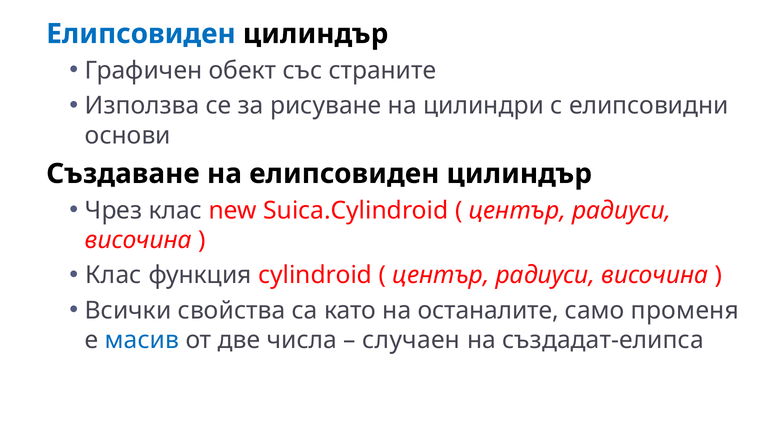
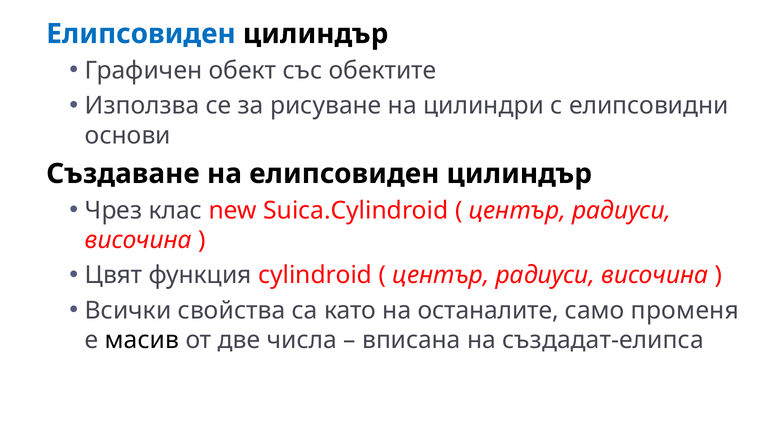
страните: страните -> обектите (383, 71)
Клас: Клас -> Цвят (114, 275)
масив colour: blue -> black (142, 340)
случаен: случаен -> вписана (411, 340)
